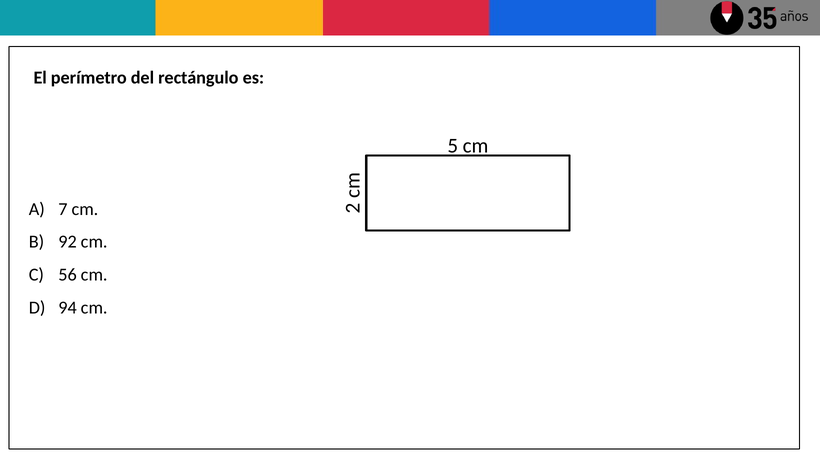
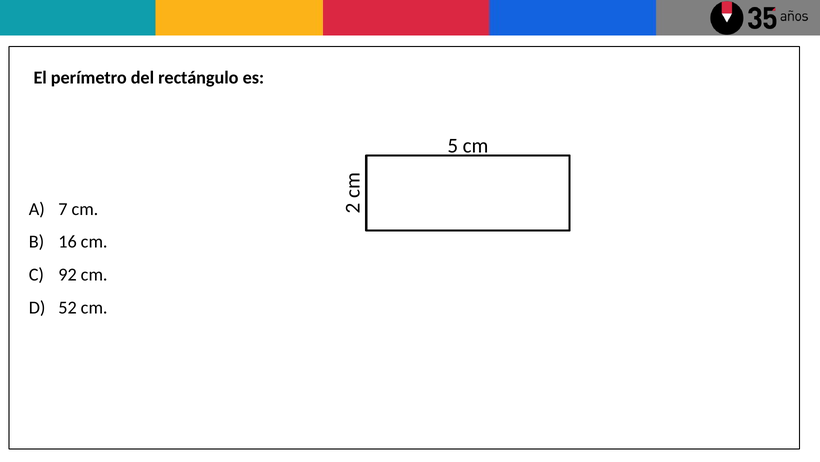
92: 92 -> 16 (68, 242)
56: 56 -> 92 (68, 274)
94: 94 -> 52 (68, 307)
